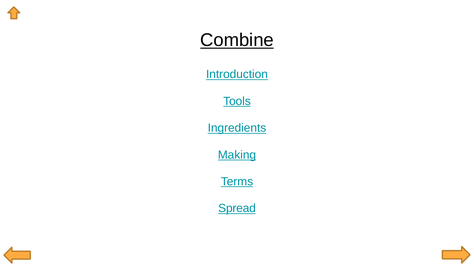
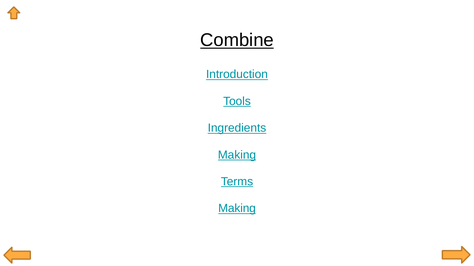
Spread: Spread -> Making (237, 209)
